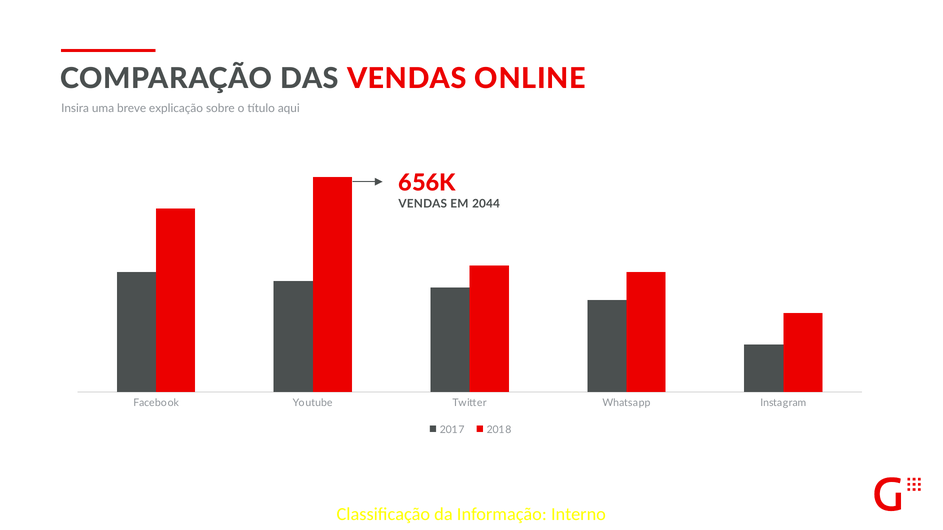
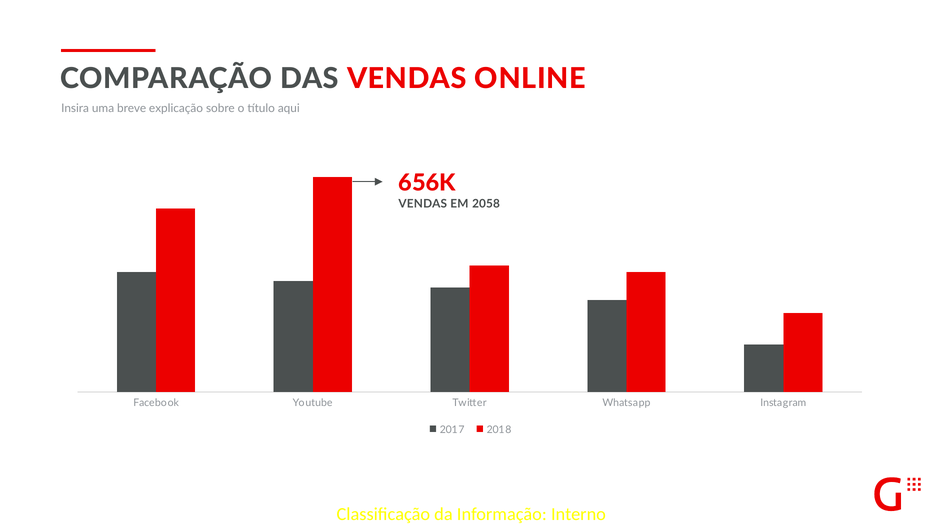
2044: 2044 -> 2058 (486, 204)
